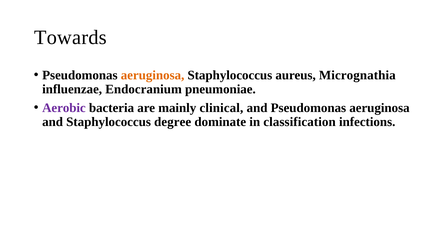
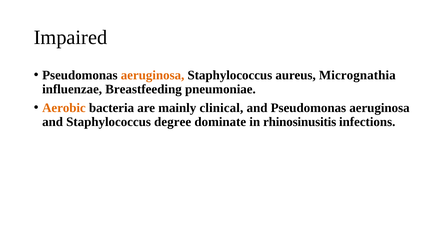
Towards: Towards -> Impaired (71, 37)
Endocranium: Endocranium -> Breastfeeding (144, 89)
Aerobic colour: purple -> orange (64, 108)
classification: classification -> rhinosinusitis (300, 122)
